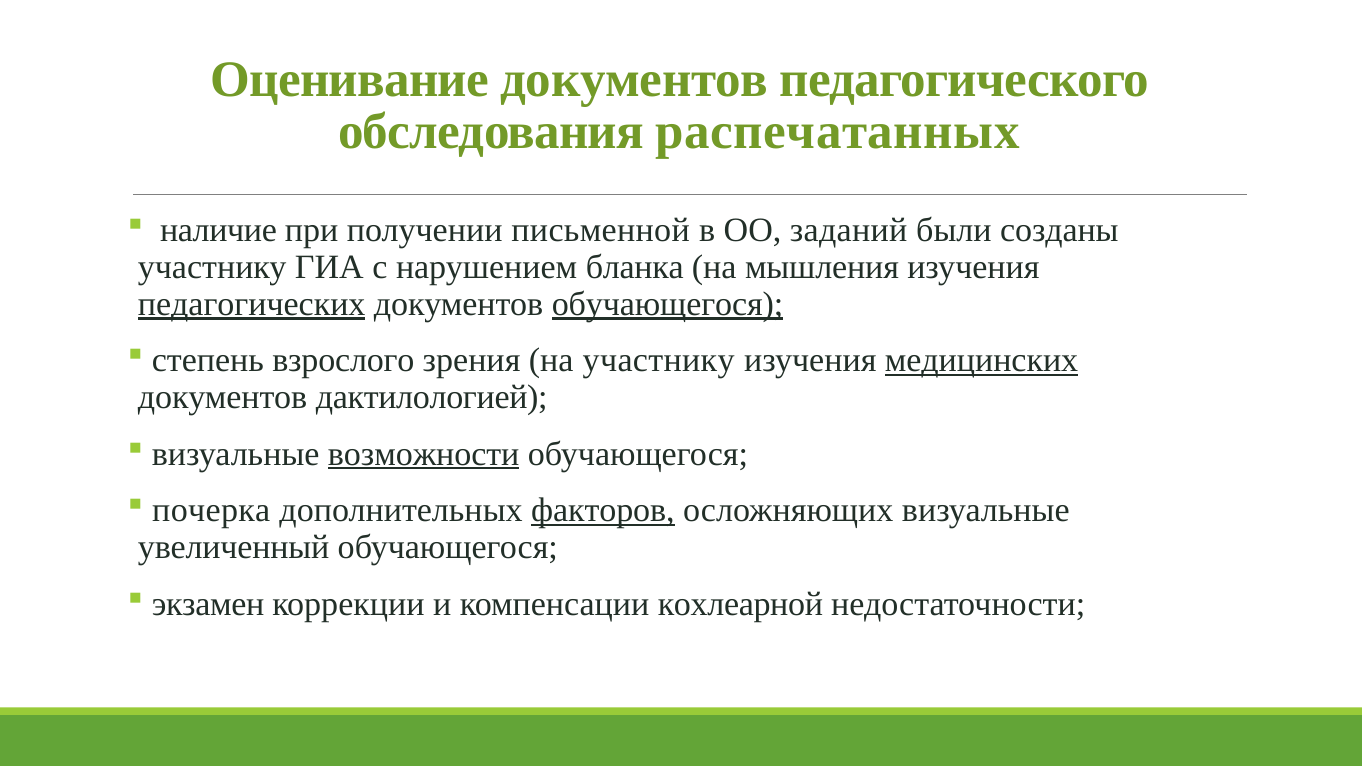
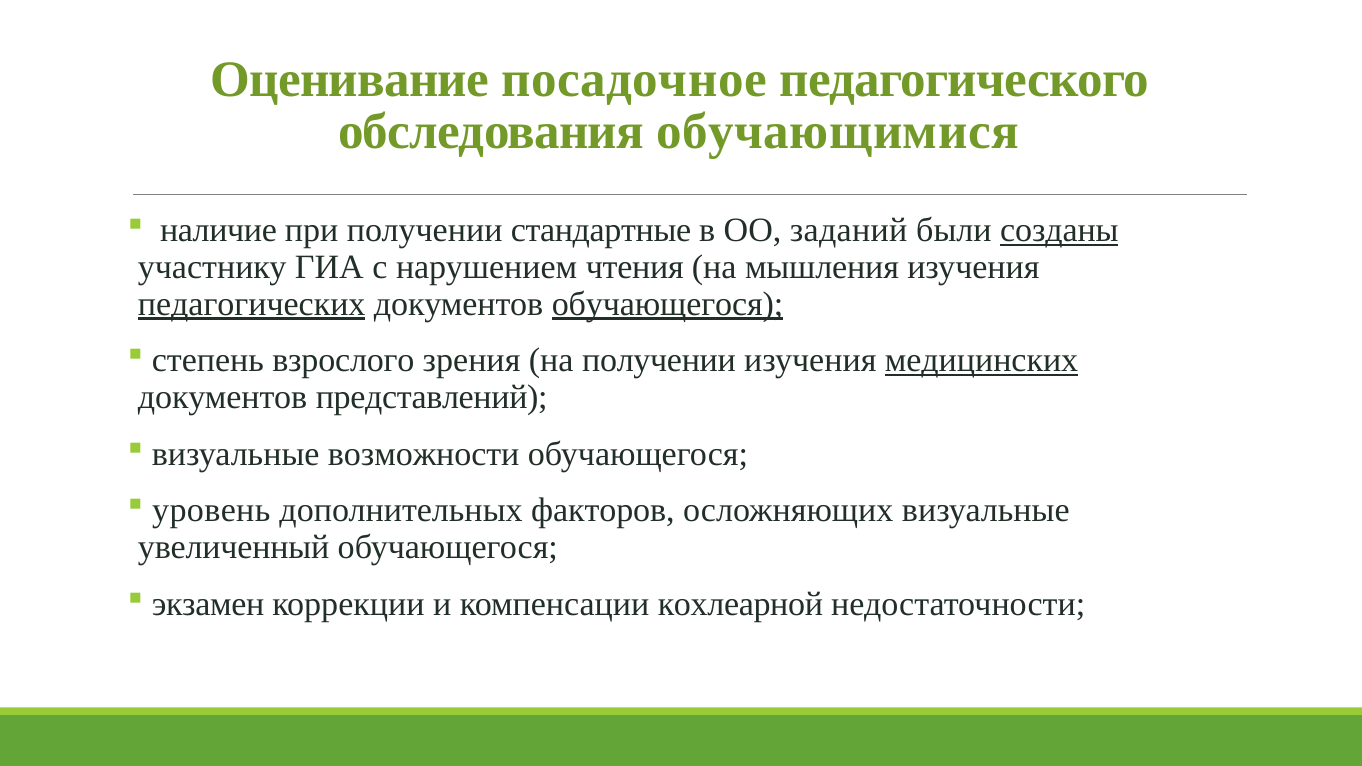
Оценивание документов: документов -> посадочное (634, 80)
распечатанных: распечатанных -> обучающимися (838, 132)
письменной: письменной -> стандартные (601, 230)
созданы underline: none -> present (1059, 230)
бланка: бланка -> чтения (635, 267)
на участнику: участнику -> получении (659, 361)
дактилологией: дактилологией -> представлений (432, 397)
возможности underline: present -> none (424, 454)
почерка: почерка -> уровень (211, 511)
факторов underline: present -> none (603, 511)
